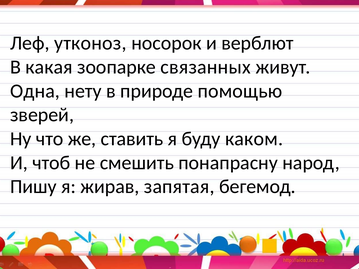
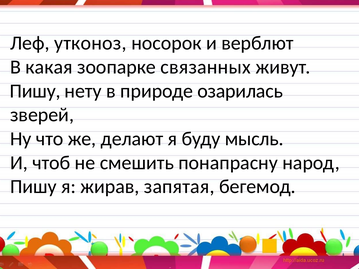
Одна: Одна -> Пишу (35, 91)
помощью: помощью -> озарилась (240, 91)
ставить: ставить -> делают (132, 139)
каком: каком -> мысль (254, 139)
